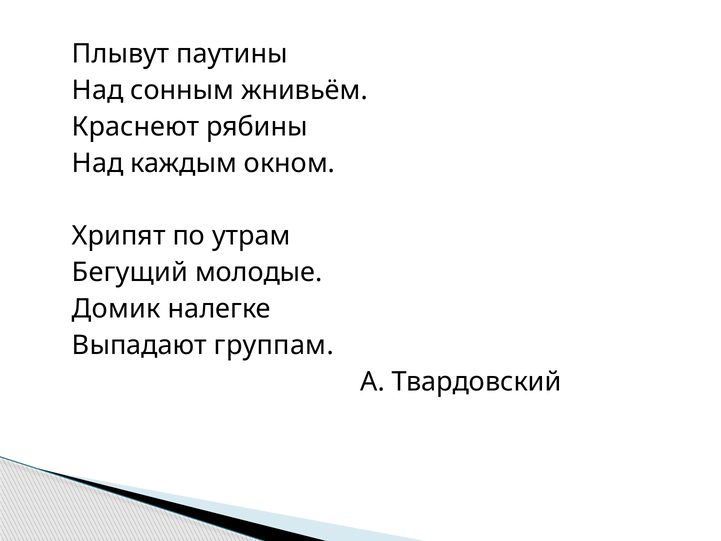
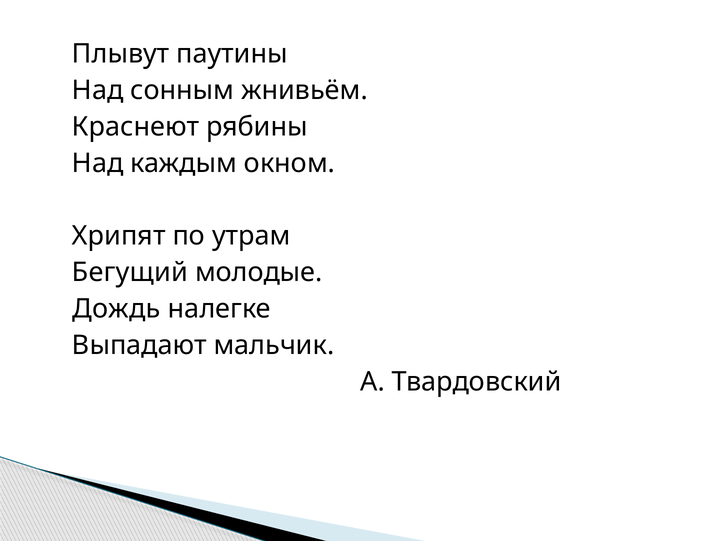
Домик: Домик -> Дождь (116, 309)
группам: группам -> мальчик (274, 345)
